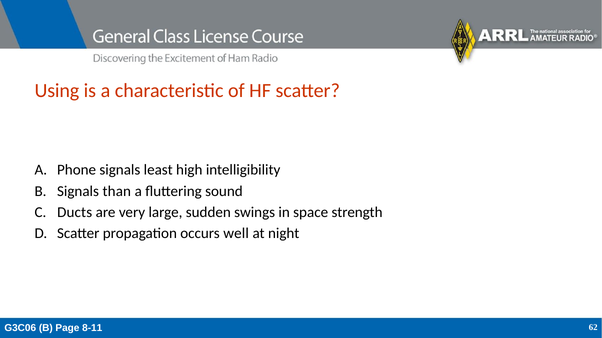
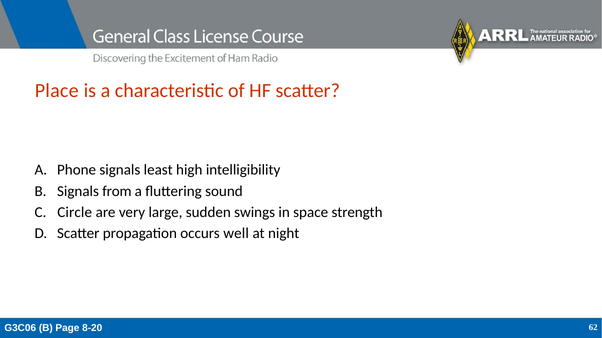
Using: Using -> Place (57, 91)
than: than -> from (117, 191)
Ducts: Ducts -> Circle (75, 212)
8-11: 8-11 -> 8-20 (92, 329)
